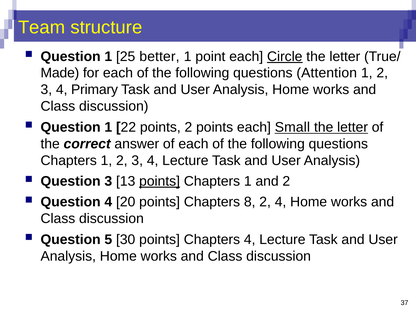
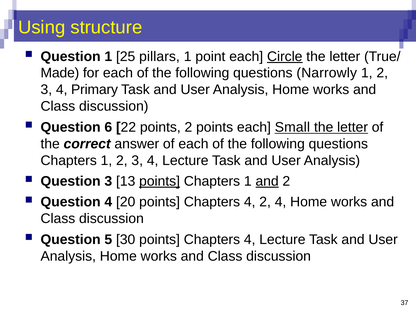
Team: Team -> Using (42, 27)
better: better -> pillars (159, 56)
Attention: Attention -> Narrowly (327, 73)
1: 1 -> 6 (108, 127)
and underline: none -> present (267, 181)
20 points Chapters 8: 8 -> 4 (250, 202)
